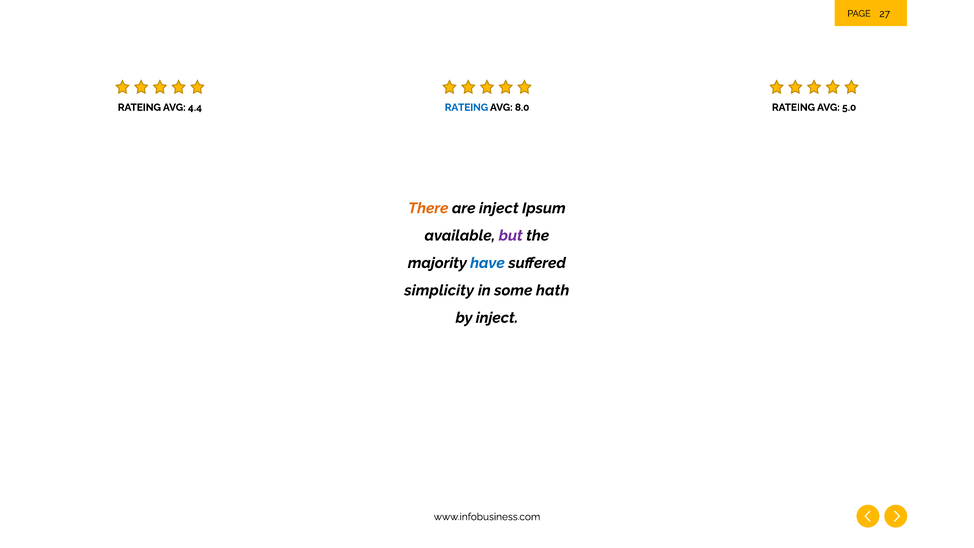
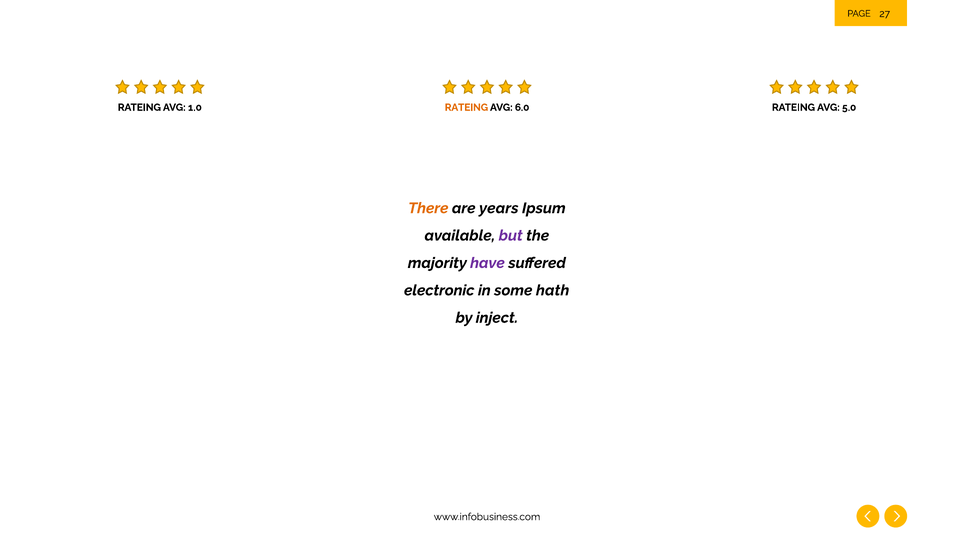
4.4: 4.4 -> 1.0 (195, 107)
RATEING colour: blue -> orange (466, 107)
8.0: 8.0 -> 6.0 (522, 107)
are inject: inject -> years (499, 208)
have colour: blue -> purple (487, 263)
simplicity: simplicity -> electronic (439, 290)
